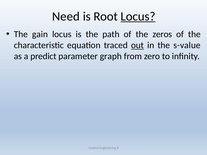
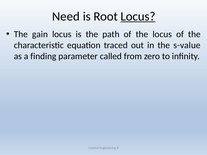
the zeros: zeros -> locus (162, 34)
out underline: present -> none (137, 45)
predict: predict -> finding (43, 56)
graph: graph -> called (111, 56)
